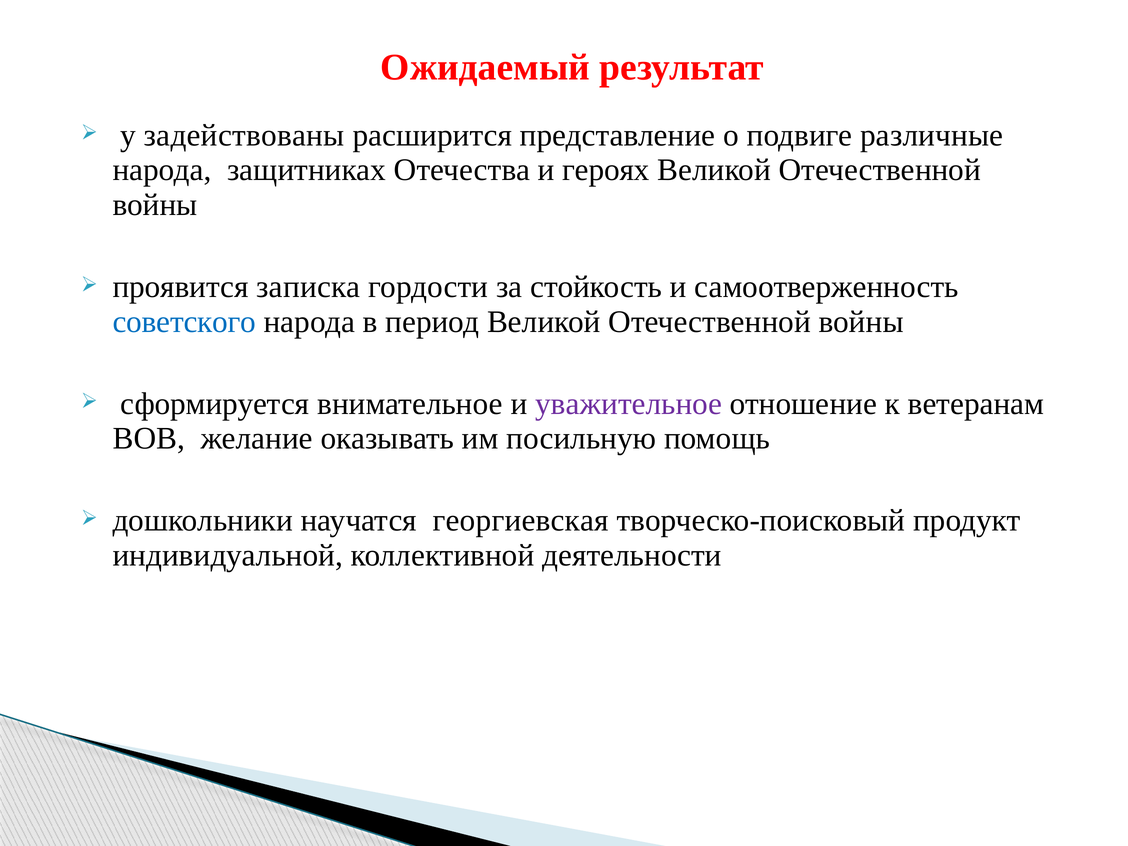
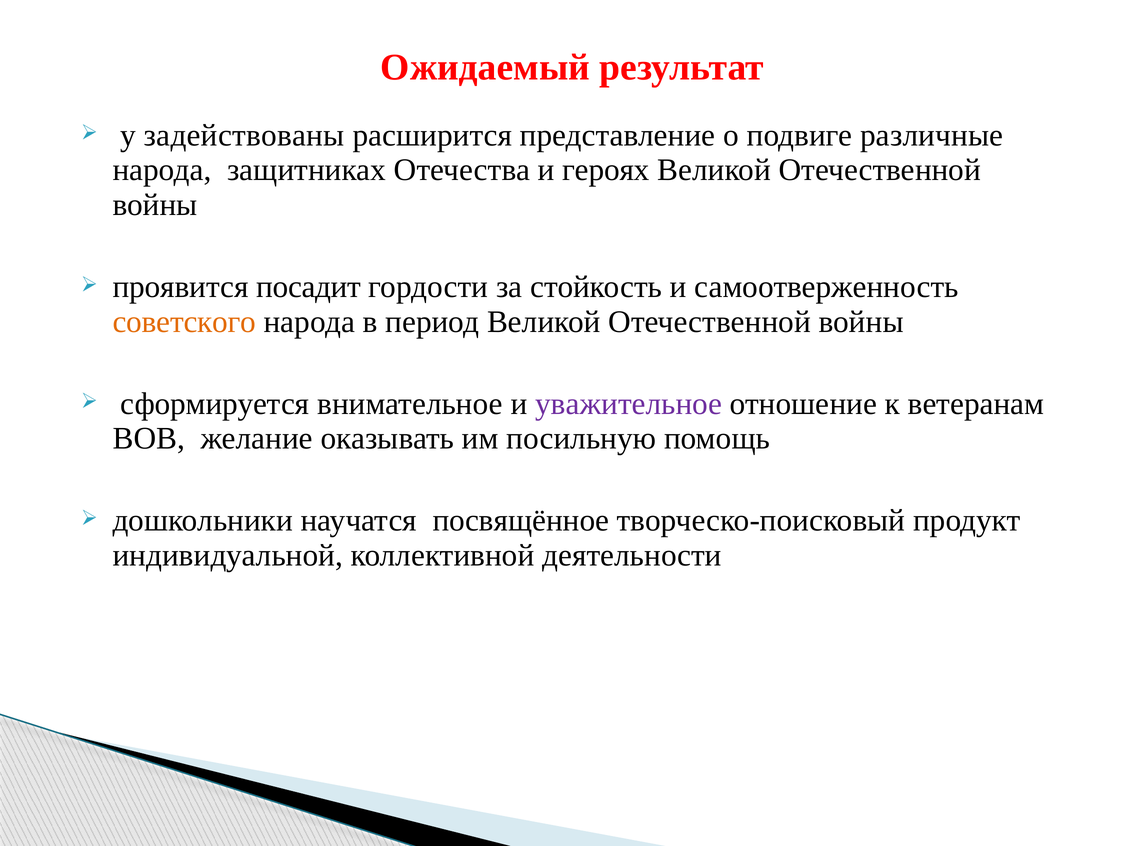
записка: записка -> посадит (309, 287)
советского colour: blue -> orange (184, 322)
георгиевская: георгиевская -> посвящённое (521, 521)
